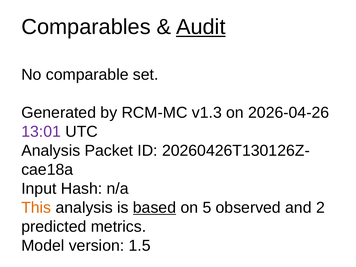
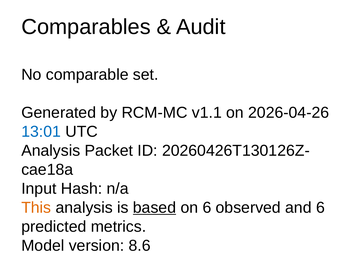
Audit underline: present -> none (201, 27)
v1.3: v1.3 -> v1.1 (207, 113)
13:01 colour: purple -> blue (41, 132)
on 5: 5 -> 6 (207, 208)
and 2: 2 -> 6 (320, 208)
1.5: 1.5 -> 8.6 (140, 246)
